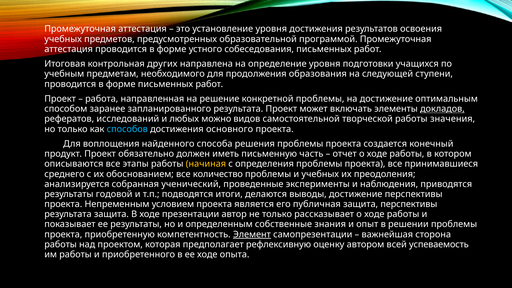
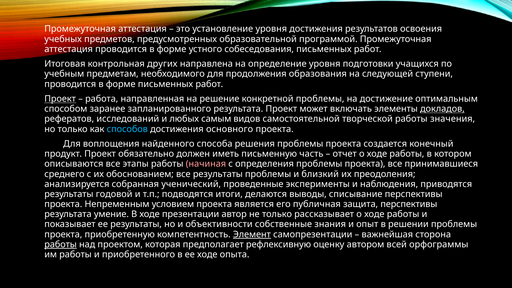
Проект underline: none -> present (60, 99)
можно: можно -> самым (216, 119)
начиная colour: yellow -> pink (206, 164)
все количество: количество -> результаты (218, 174)
и учебных: учебных -> близкий (320, 174)
выводы достижение: достижение -> списывание (356, 194)
результата защита: защита -> умение (111, 214)
определенным: определенным -> объективности (219, 224)
работы underline: none -> present (61, 244)
успеваемость: успеваемость -> орфограммы (439, 244)
